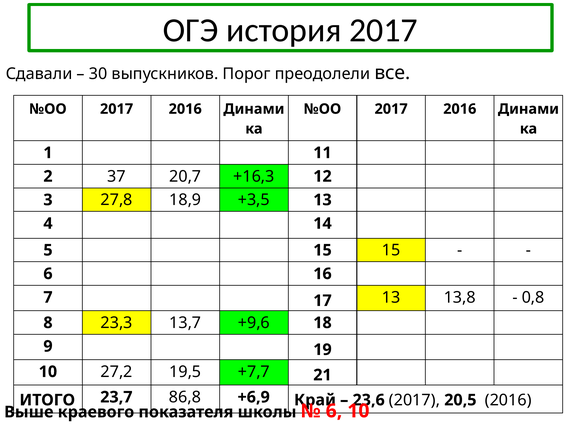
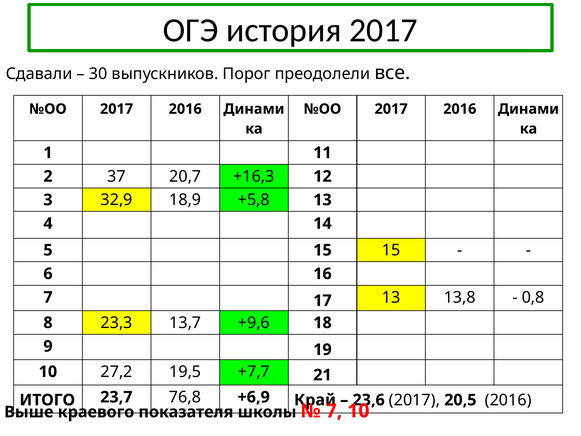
27,8: 27,8 -> 32,9 (117, 200)
+3,5: +3,5 -> +5,8 (254, 200)
86,8: 86,8 -> 76,8 (185, 397)
6: 6 -> 7 (334, 411)
